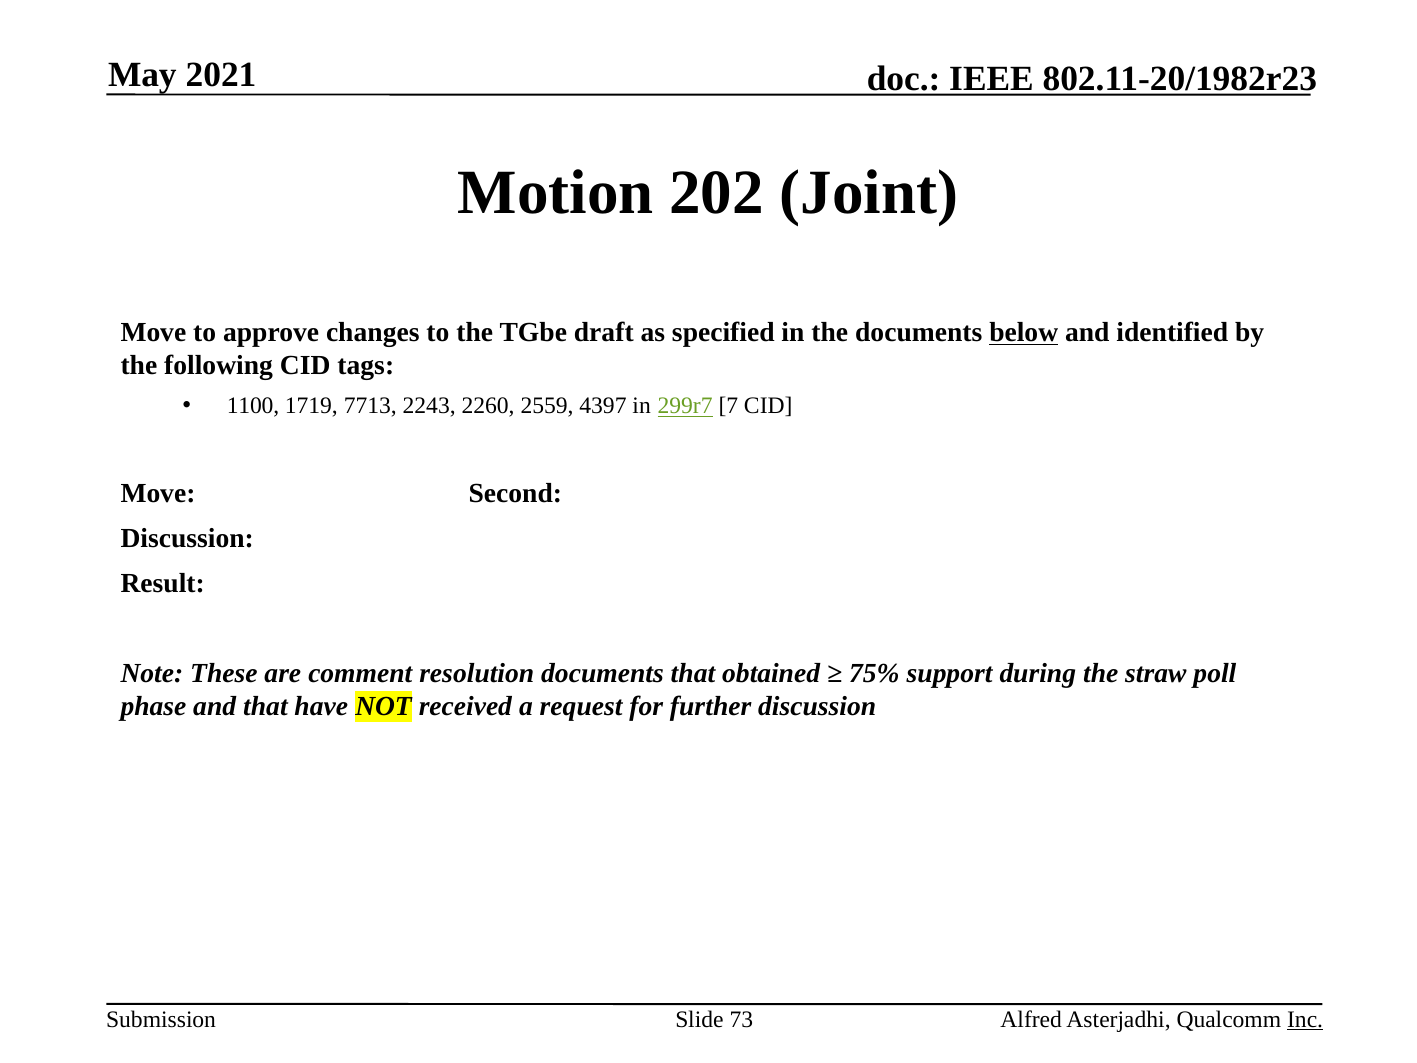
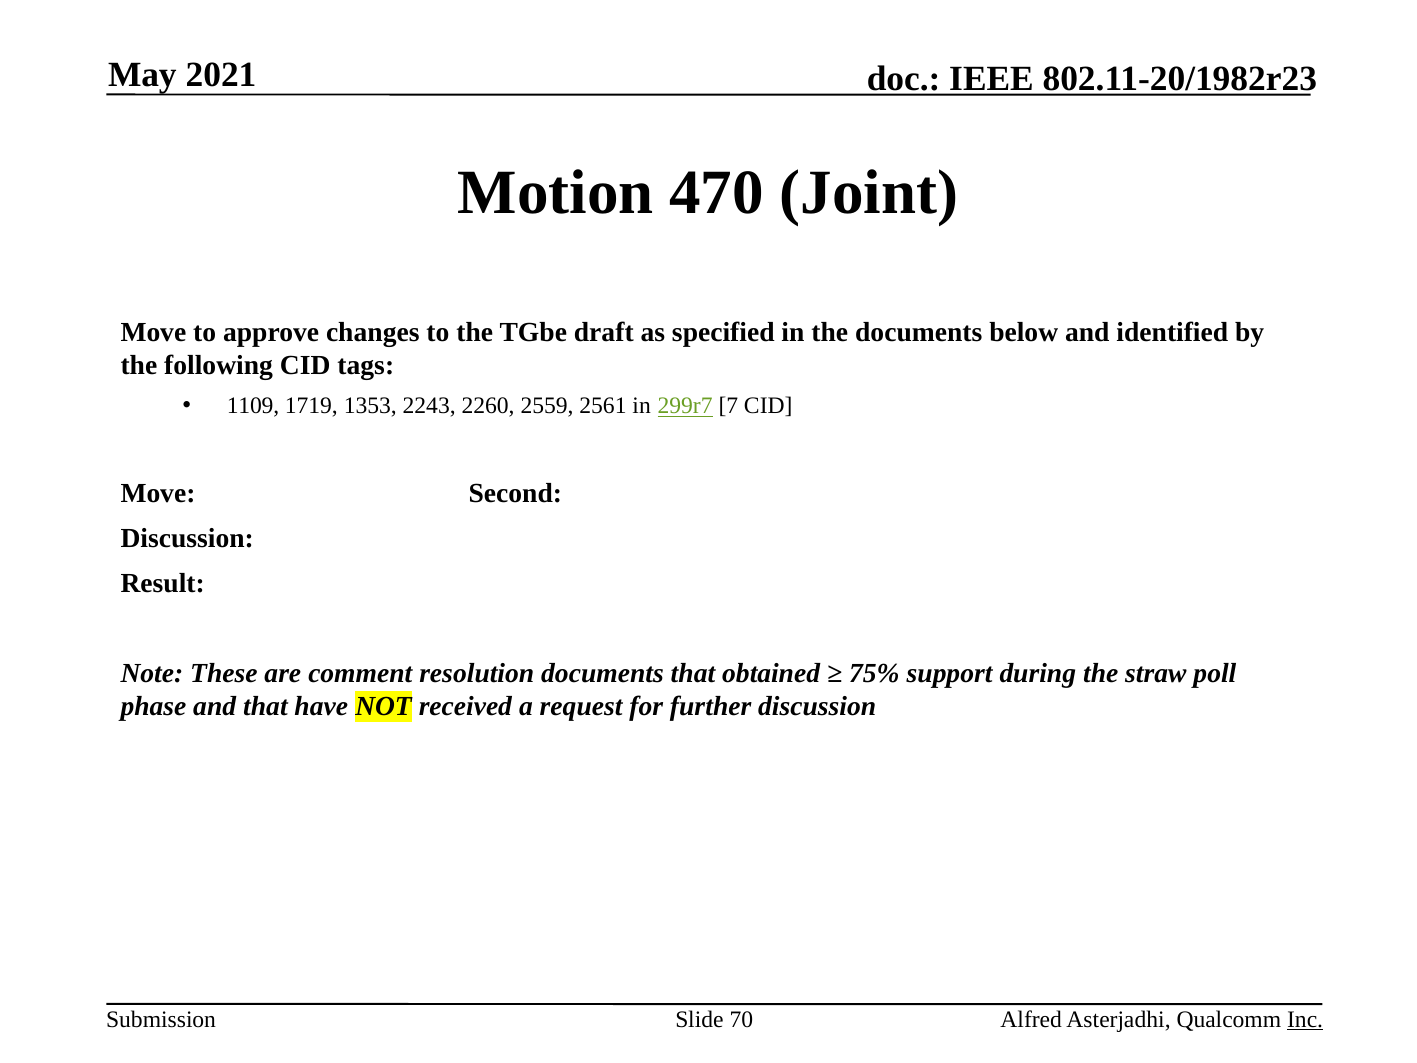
202: 202 -> 470 (717, 193)
below underline: present -> none (1024, 333)
1100: 1100 -> 1109 (253, 406)
7713: 7713 -> 1353 (370, 406)
4397: 4397 -> 2561 (603, 406)
73: 73 -> 70 (741, 1019)
